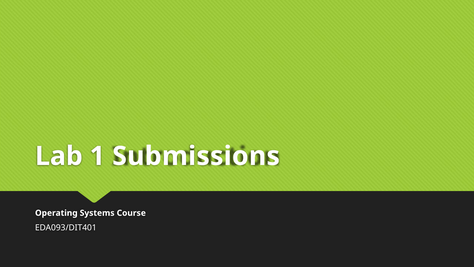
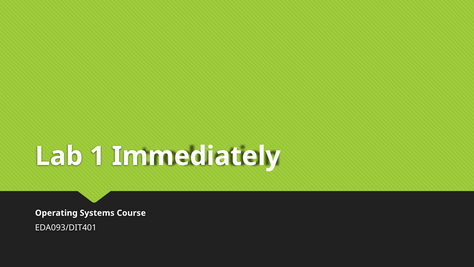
Submissions: Submissions -> Immediately (196, 156)
